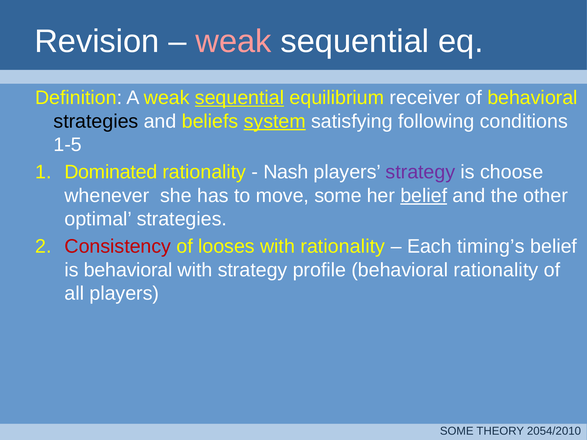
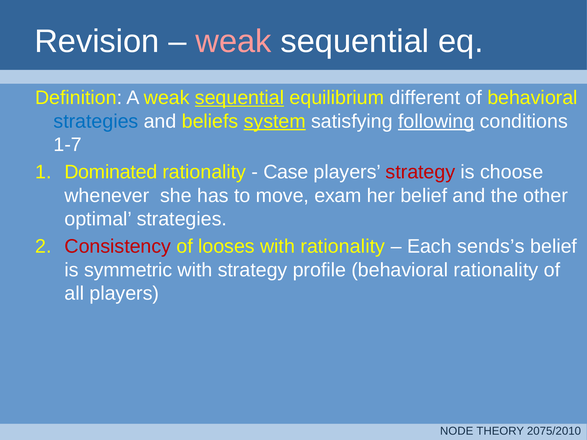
receiver: receiver -> different (425, 98)
strategies colour: black -> blue (96, 121)
following underline: none -> present (436, 121)
1-5: 1-5 -> 1-7 (68, 145)
Nash: Nash -> Case (286, 172)
strategy colour: purple -> red (420, 172)
move some: some -> exam (338, 196)
belief underline: present -> none (424, 196)
timing’s: timing’s -> sends’s (491, 247)
is behavioral: behavioral -> symmetric (128, 270)
SOME: SOME -> NODE (457, 431)
2054/2010: 2054/2010 -> 2075/2010 (554, 431)
